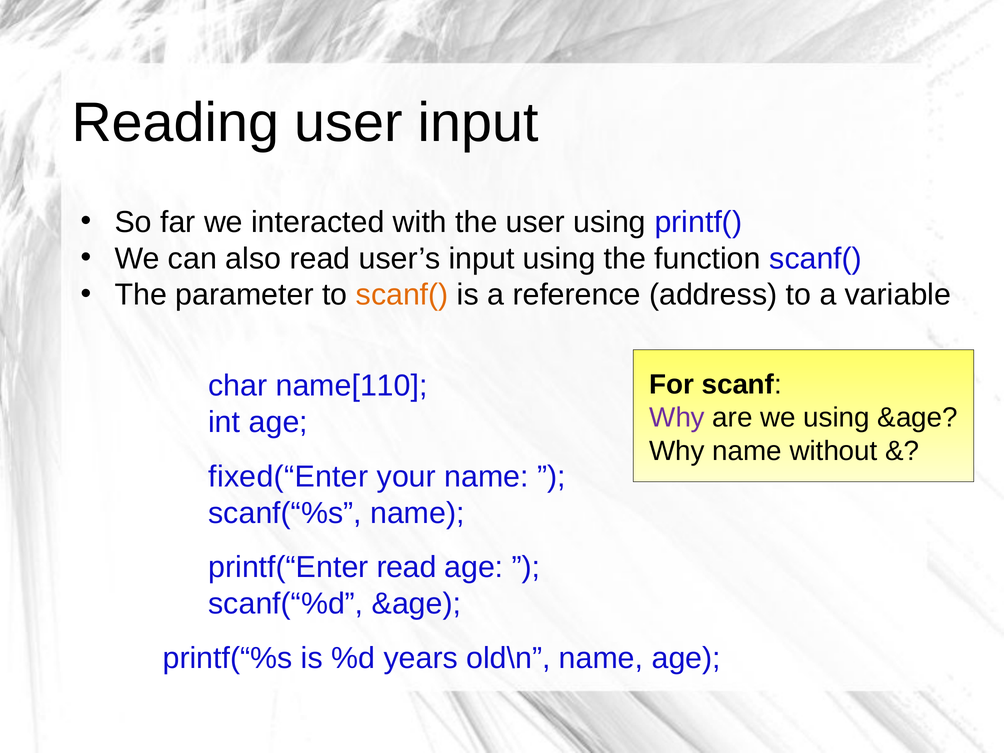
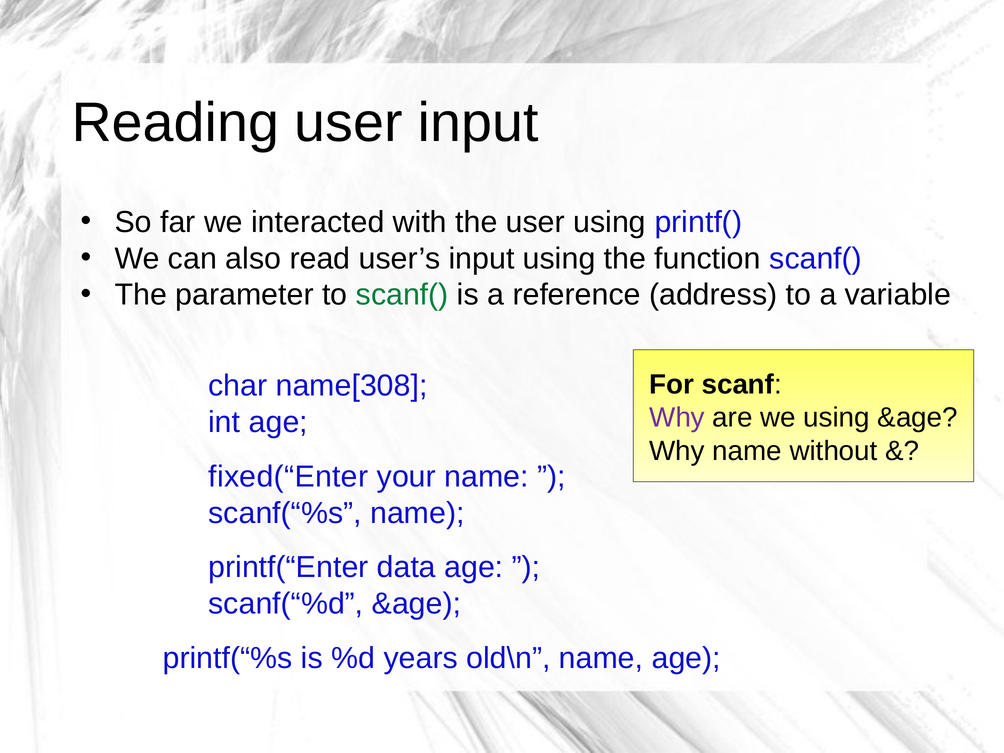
scanf( colour: orange -> green (402, 295)
name[110: name[110 -> name[308 (352, 386)
printf(“Enter read: read -> data (406, 567)
